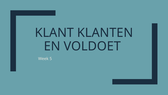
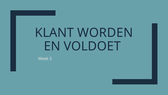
KLANTEN: KLANTEN -> WORDEN (105, 33)
